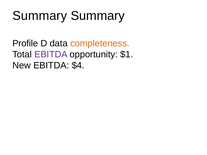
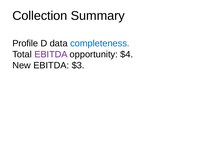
Summary: Summary -> Collection (40, 16)
completeness colour: orange -> blue (100, 43)
$1: $1 -> $4 (127, 54)
$4: $4 -> $3 (78, 65)
